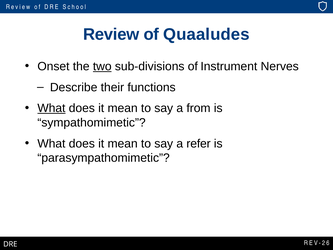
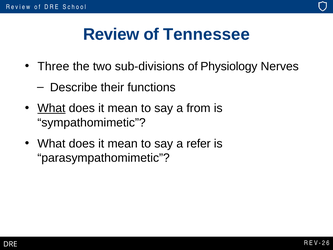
Quaaludes: Quaaludes -> Tennessee (206, 34)
Onset: Onset -> Three (53, 66)
two underline: present -> none (102, 66)
Instrument: Instrument -> Physiology (229, 66)
